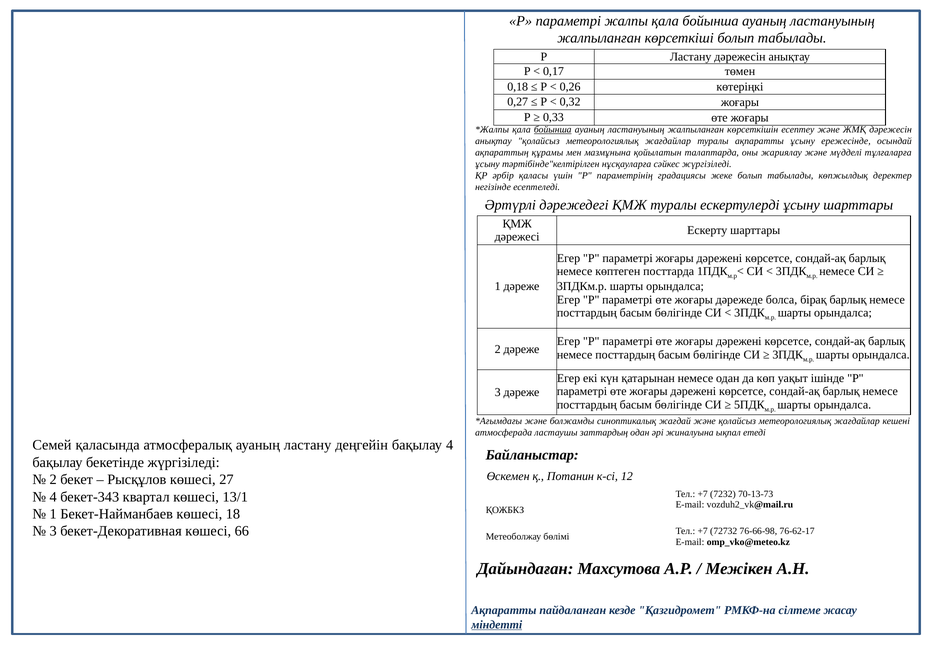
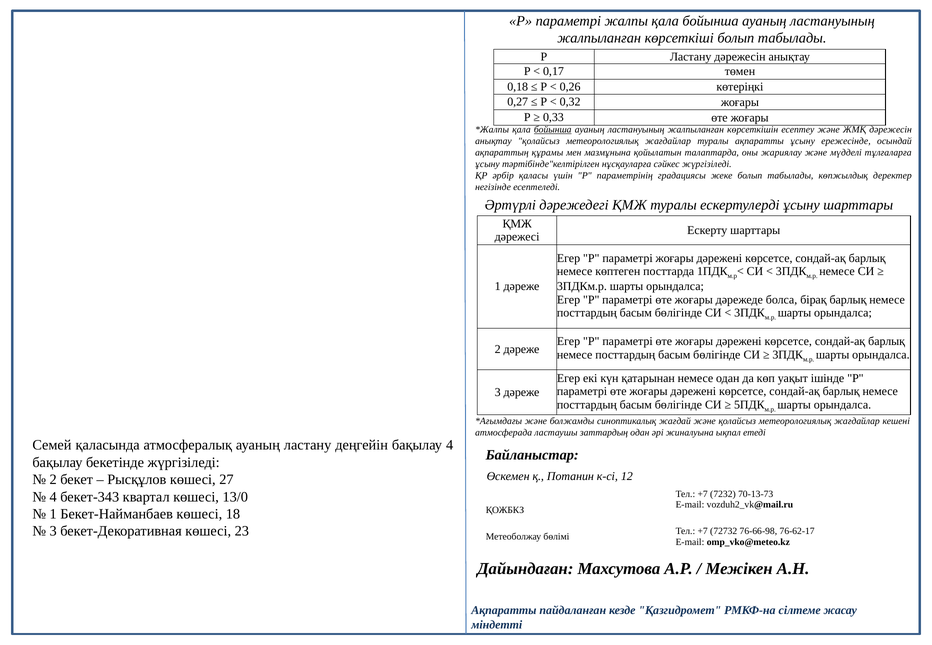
13/1: 13/1 -> 13/0 (235, 497)
66: 66 -> 23 (242, 531)
міндетті underline: present -> none (497, 625)
